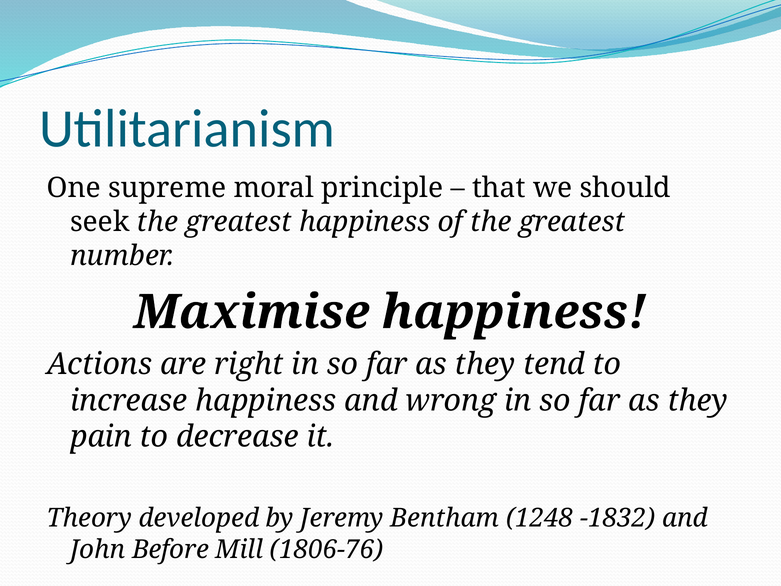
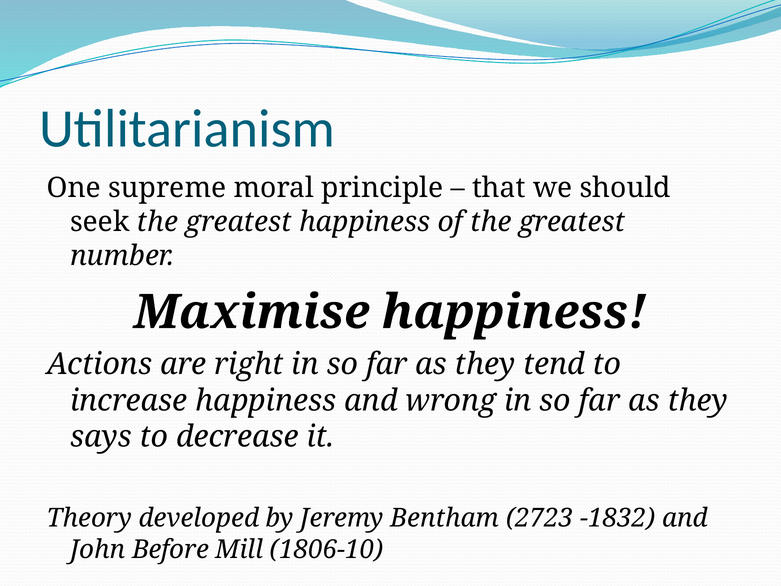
pain: pain -> says (101, 437)
1248: 1248 -> 2723 (540, 518)
1806-76: 1806-76 -> 1806-10 (327, 549)
